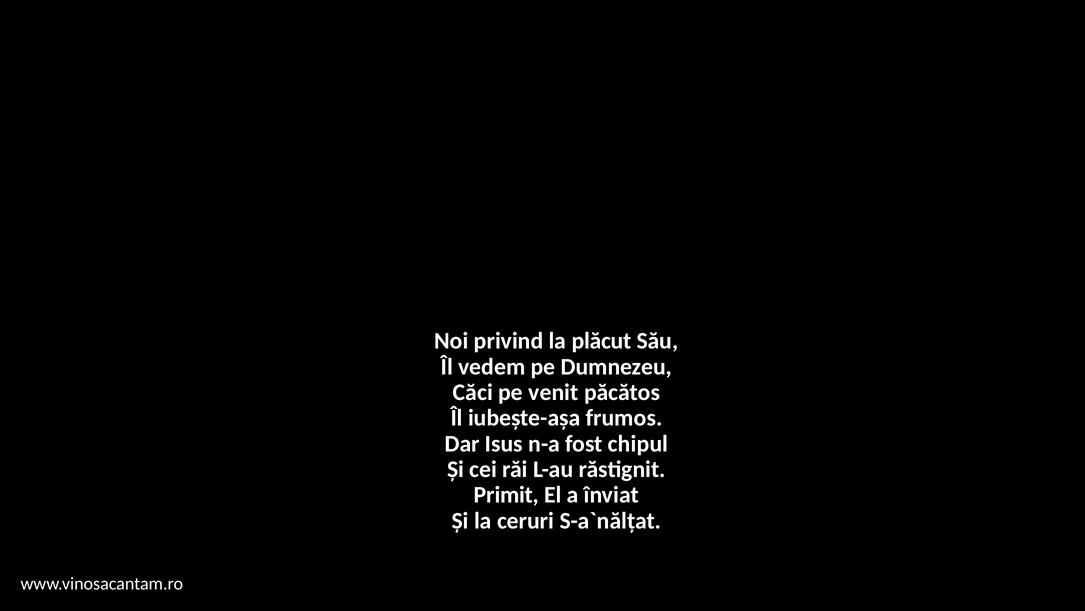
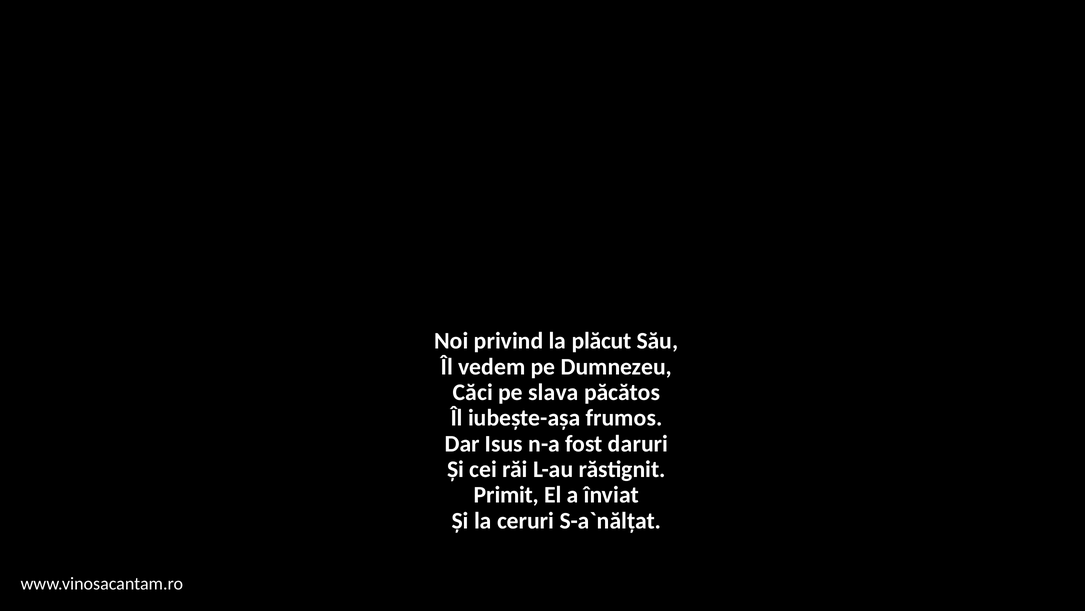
venit: venit -> slava (553, 392)
chipul: chipul -> daruri (638, 443)
